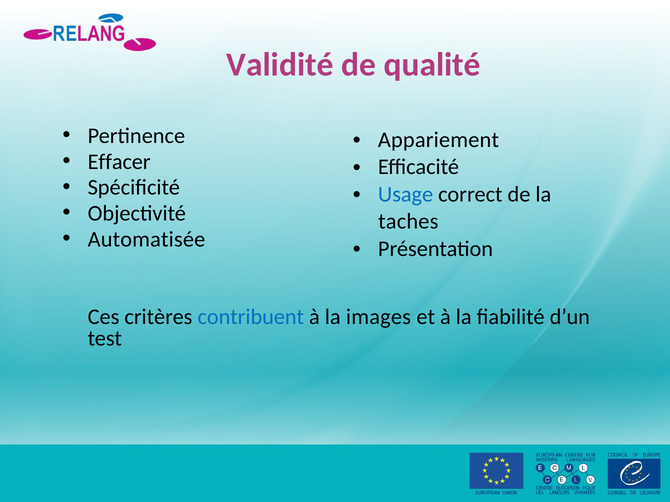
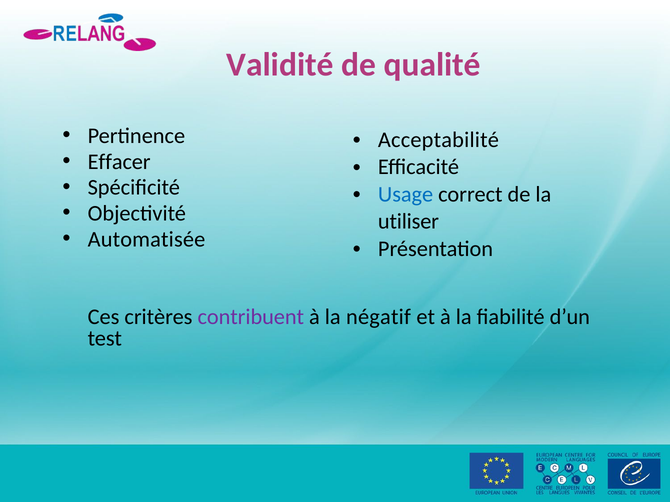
Appariement: Appariement -> Acceptabilité (438, 140)
taches: taches -> utiliser (408, 222)
contribuent colour: blue -> purple (251, 317)
images: images -> négatif (378, 317)
